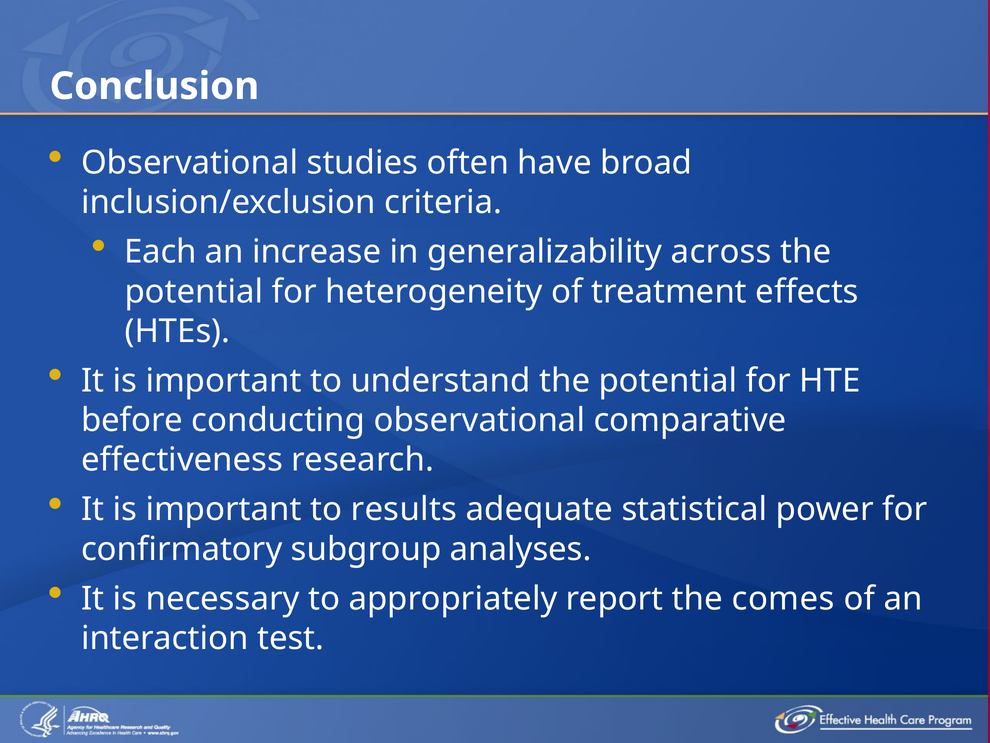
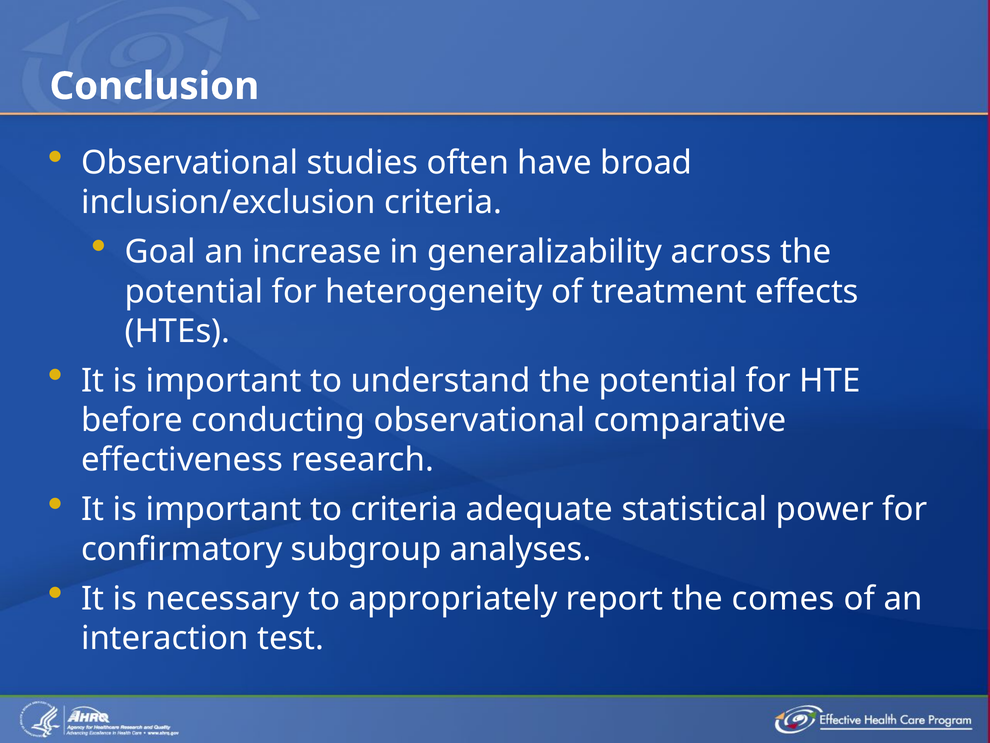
Each: Each -> Goal (160, 252)
to results: results -> criteria (404, 509)
